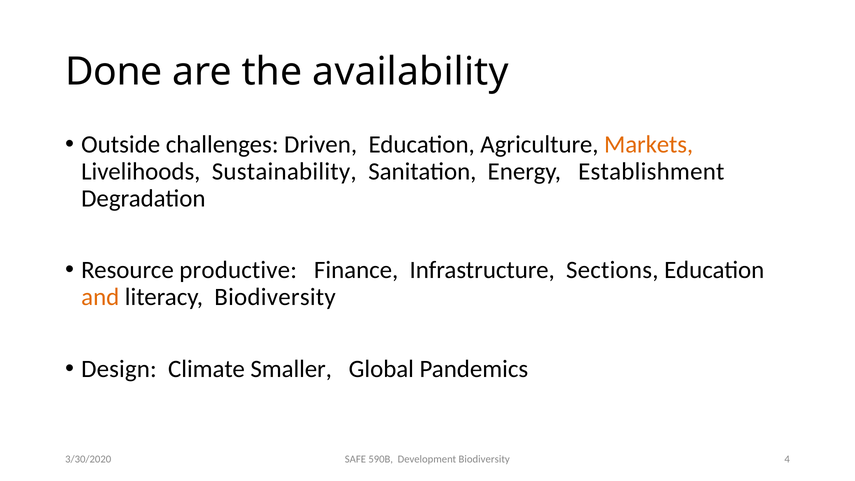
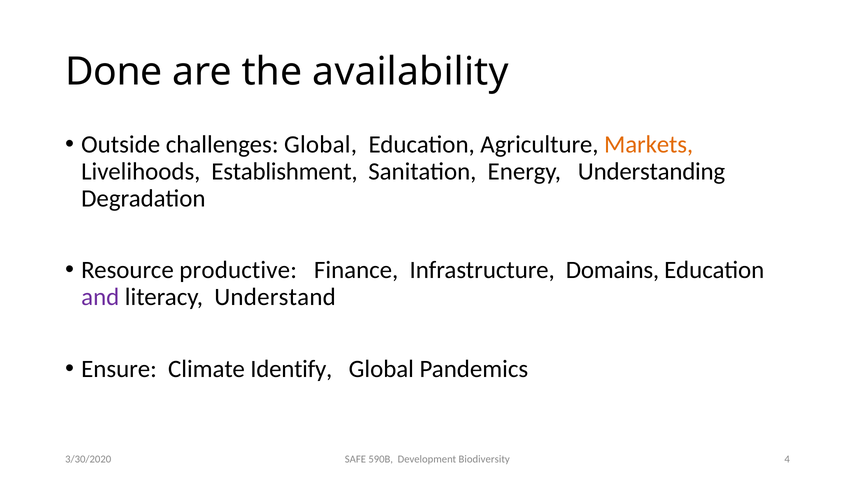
challenges Driven: Driven -> Global (321, 145)
Sustainability: Sustainability -> Establishment (284, 171)
Establishment: Establishment -> Understanding (652, 171)
Sections: Sections -> Domains (612, 270)
and colour: orange -> purple (100, 297)
literacy Biodiversity: Biodiversity -> Understand (275, 297)
Design: Design -> Ensure (119, 369)
Smaller: Smaller -> Identify (291, 369)
